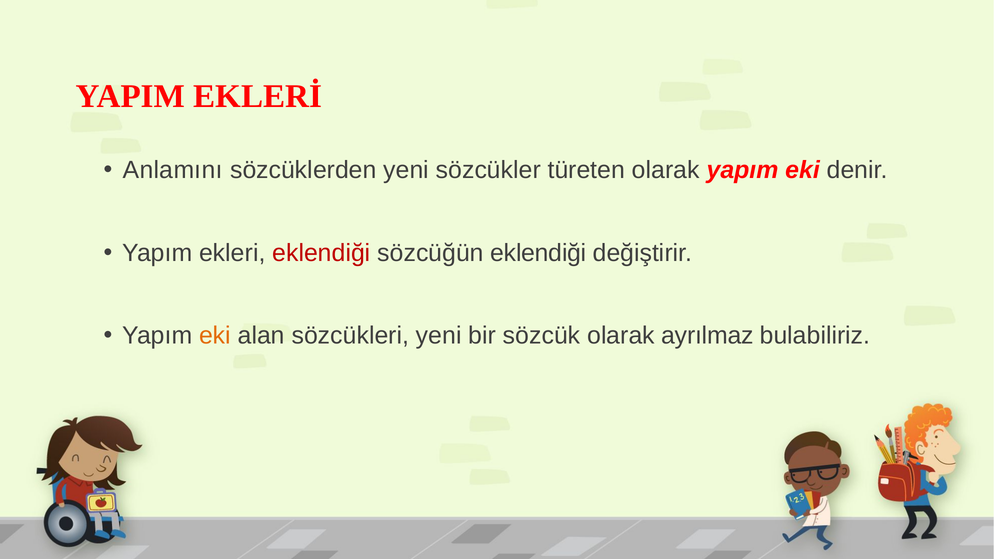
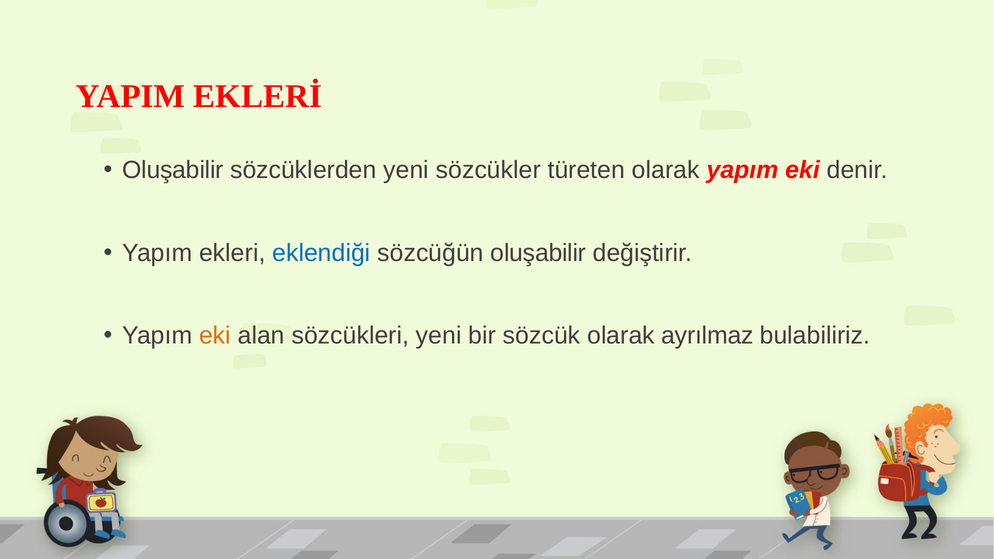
Anlamını: Anlamını -> Oluşabilir (173, 170)
eklendiği colour: red -> blue (321, 253)
sözcüğün eklendiği: eklendiği -> oluşabilir (538, 253)
